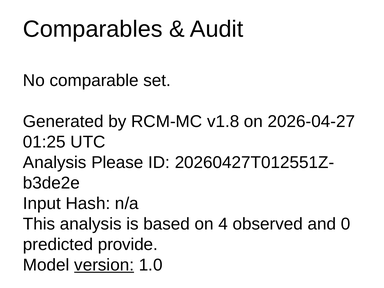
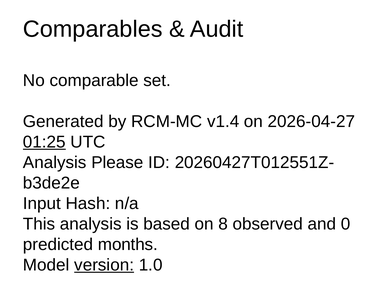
v1.8: v1.8 -> v1.4 (223, 121)
01:25 underline: none -> present (44, 142)
4: 4 -> 8 (223, 224)
provide: provide -> months (128, 244)
